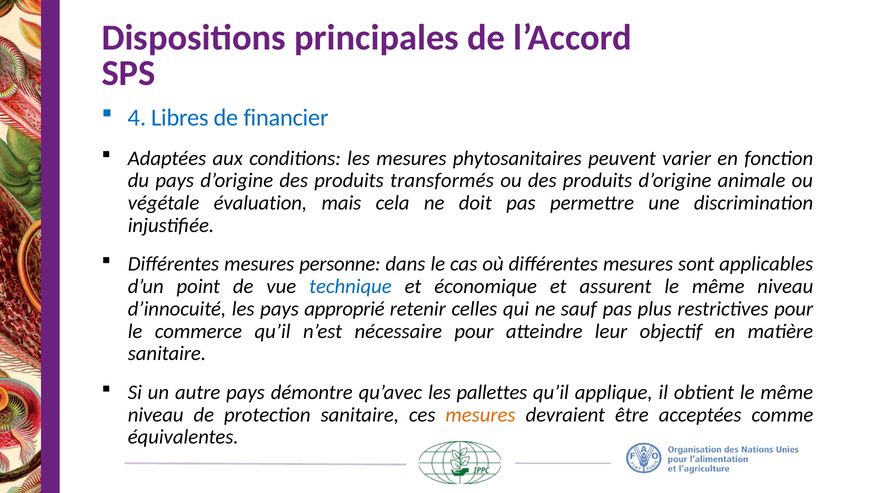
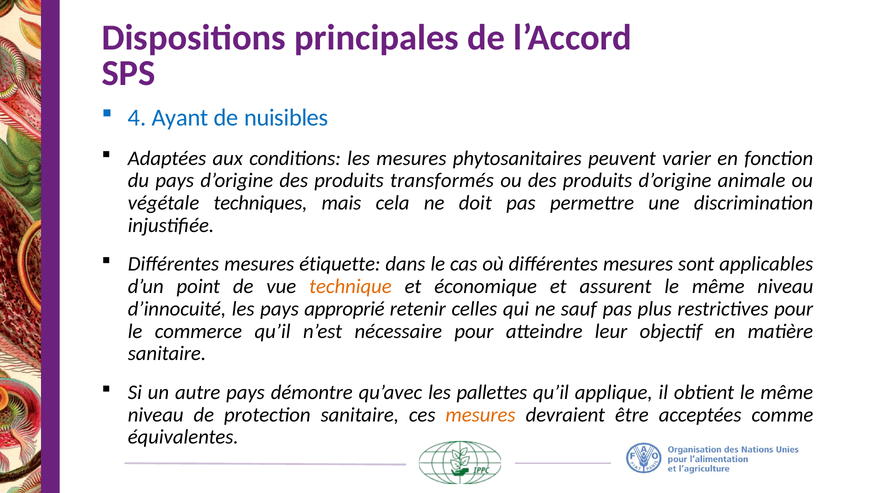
Libres: Libres -> Ayant (180, 118)
financier: financier -> nuisibles (286, 118)
évaluation: évaluation -> techniques (260, 203)
personne: personne -> étiquette (340, 264)
technique colour: blue -> orange (350, 287)
